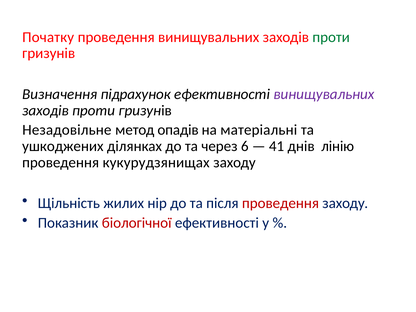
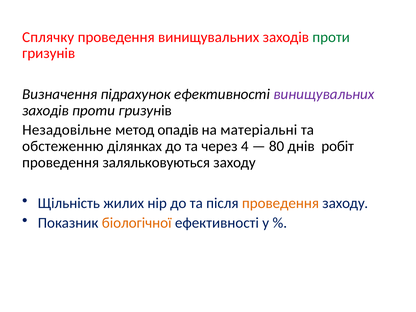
Початку: Початку -> Сплячку (48, 37)
ушкоджених: ушкоджених -> обстеженню (63, 146)
6: 6 -> 4 (245, 146)
41: 41 -> 80 (277, 146)
лінію: лінію -> робіт (338, 146)
кукурудзянищах: кукурудзянищах -> заляльковуються (156, 162)
проведення colour: red -> orange (280, 203)
біологічної colour: red -> orange (137, 223)
